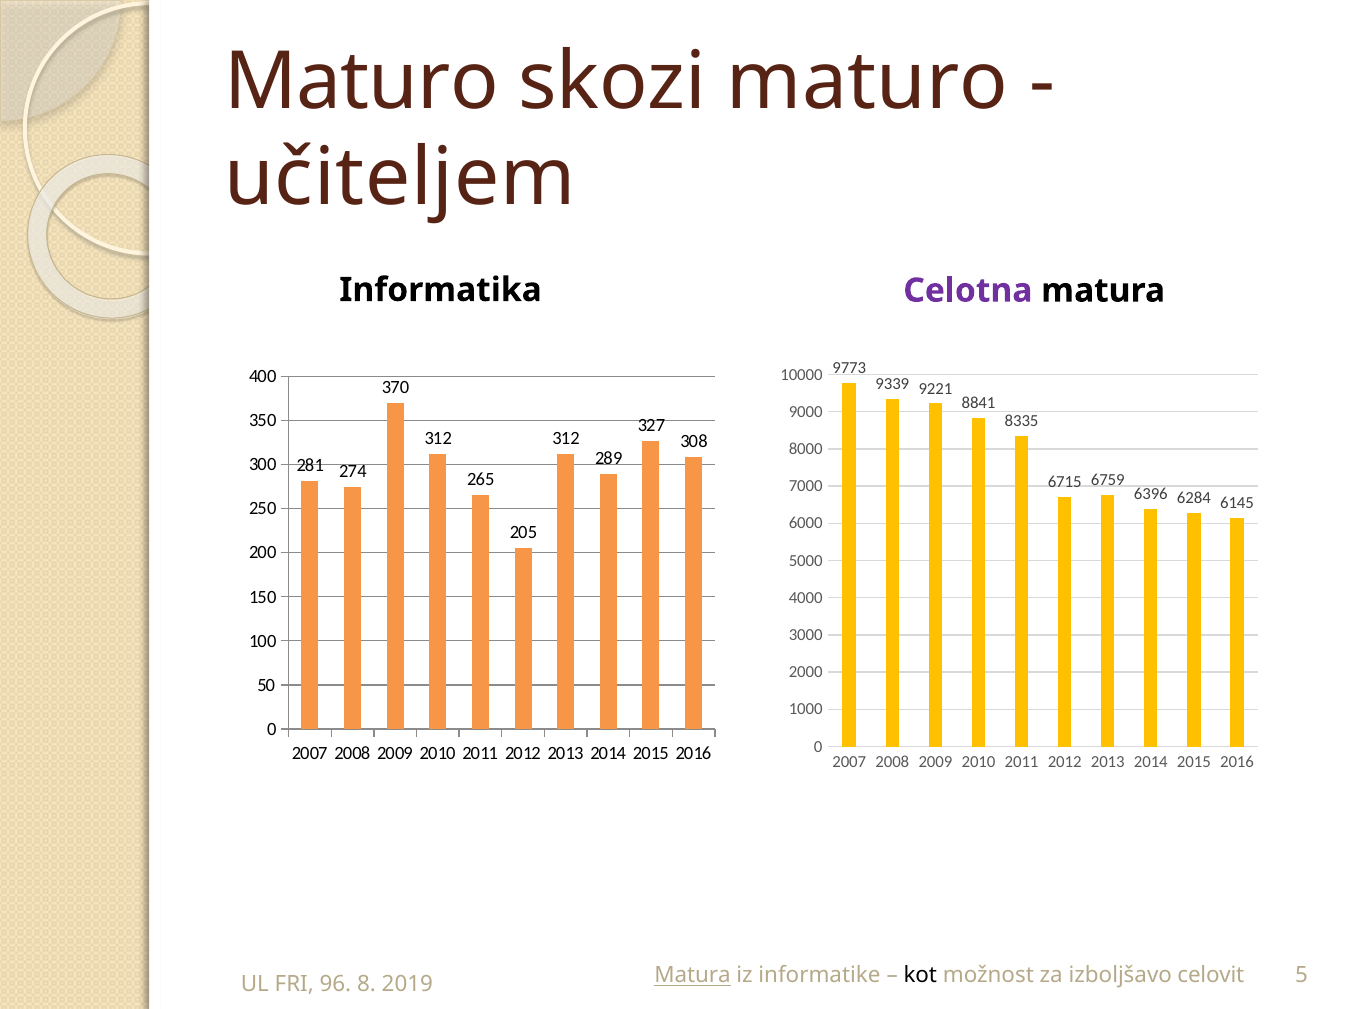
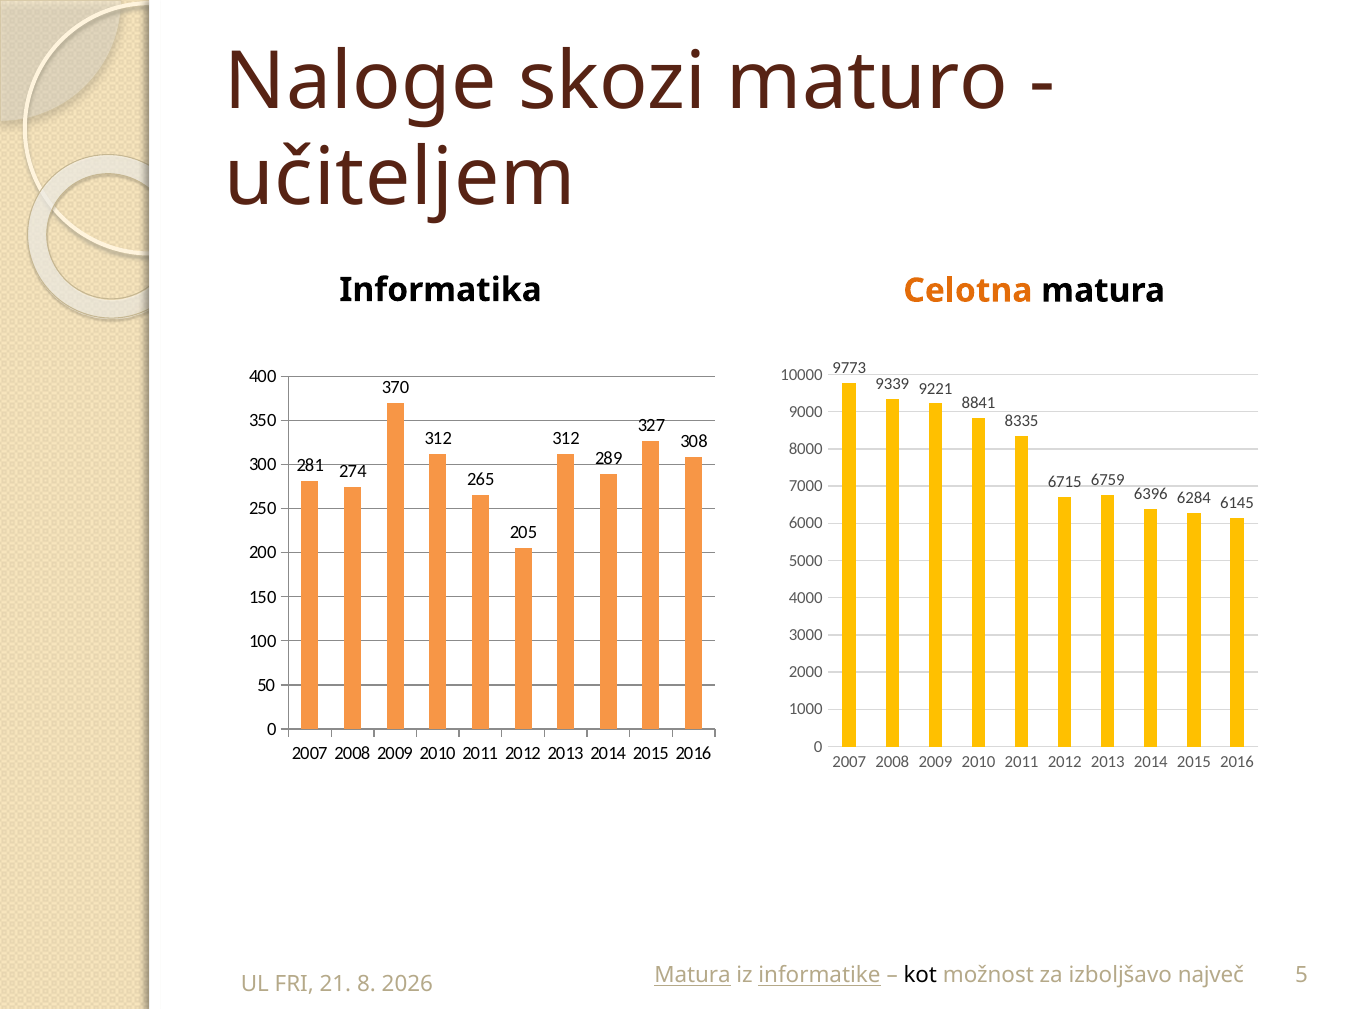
Maturo: Maturo -> Naloge (361, 82)
Celotna colour: purple -> orange (968, 291)
informatike underline: none -> present (819, 976)
celovit: celovit -> največ (1211, 976)
96: 96 -> 21 (335, 984)
2019: 2019 -> 2026 (407, 984)
